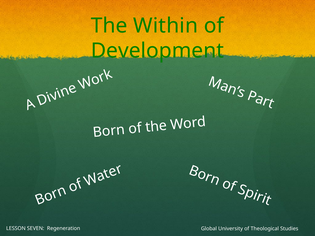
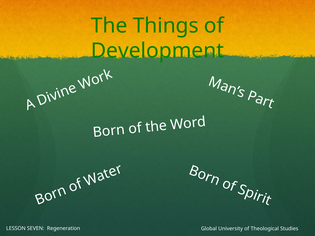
Within: Within -> Things (166, 26)
